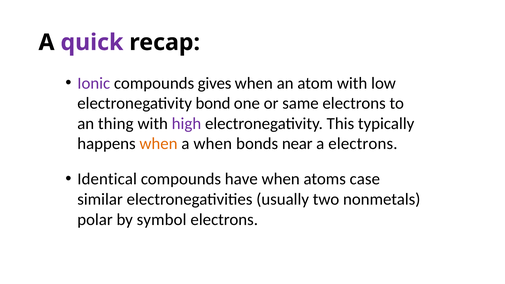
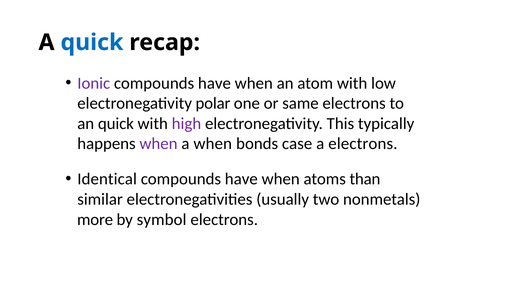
quick colour: purple -> blue (92, 42)
gives: gives -> have (214, 83)
bond: bond -> polar (213, 103)
an thing: thing -> quick (116, 124)
when colour: orange -> purple (159, 144)
near: near -> case (297, 144)
case: case -> than (365, 179)
polar: polar -> more (95, 220)
